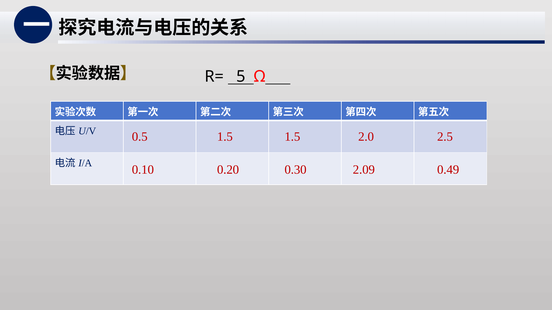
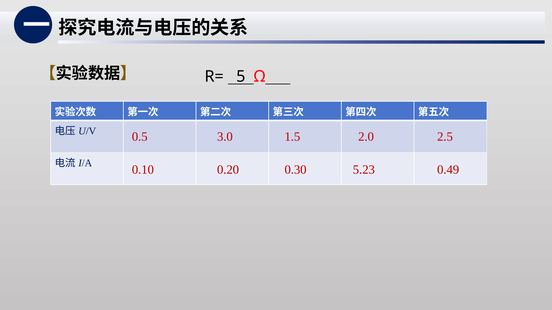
0.5 1.5: 1.5 -> 3.0 (225, 137)
2.09: 2.09 -> 5.23 (364, 170)
